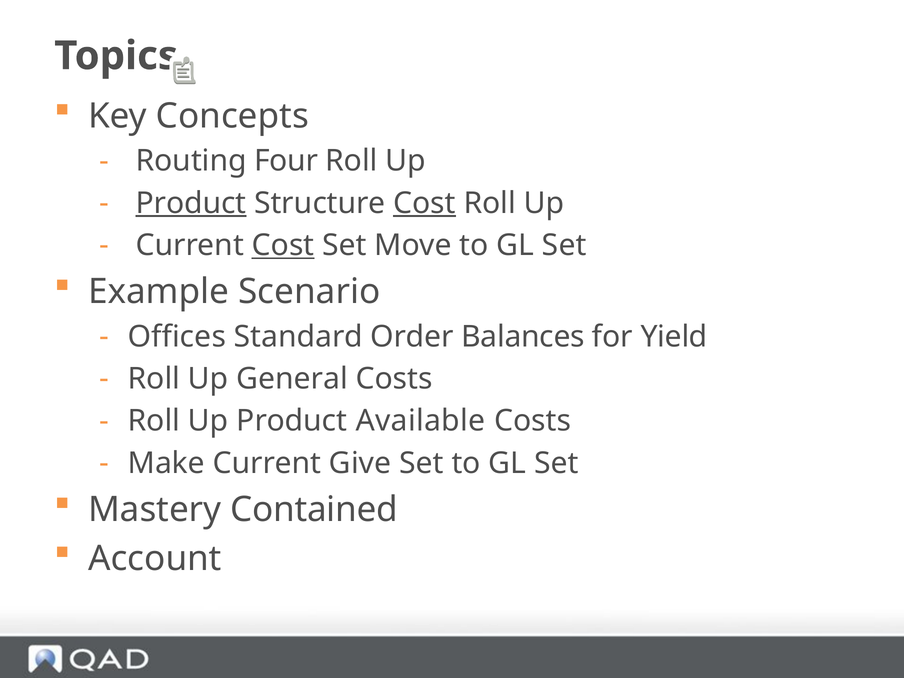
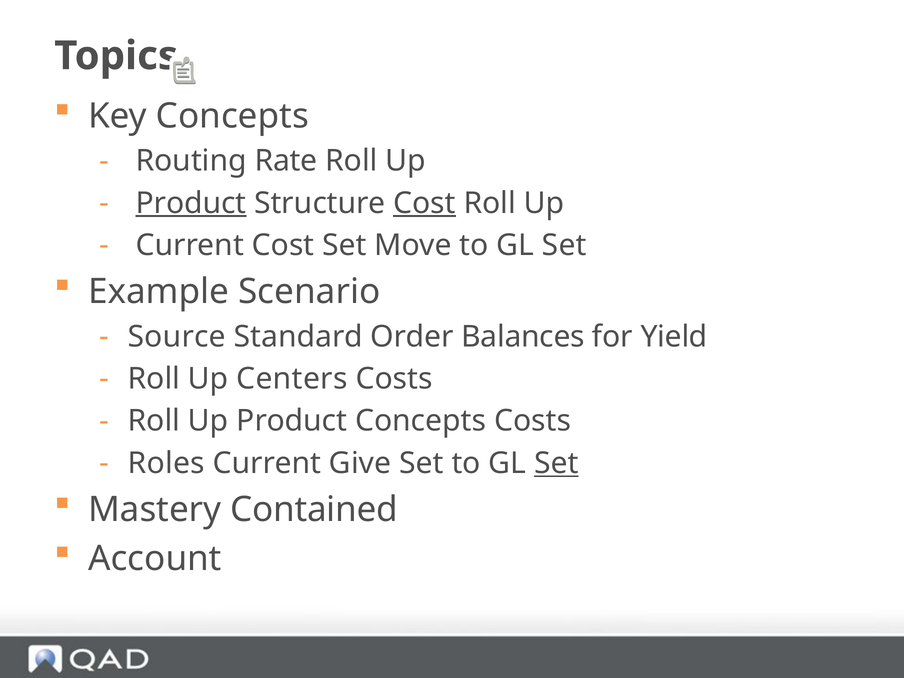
Four: Four -> Rate (286, 161)
Cost underline: present -> none (283, 245)
Offices: Offices -> Source (177, 337)
General: General -> Centers (292, 379)
Product Available: Available -> Concepts (421, 421)
Make: Make -> Roles (166, 463)
Set underline: none -> present (556, 463)
